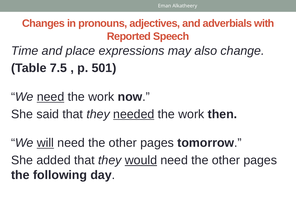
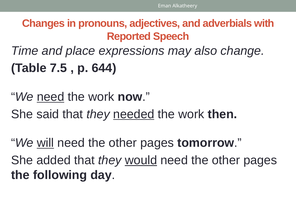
501: 501 -> 644 (104, 68)
